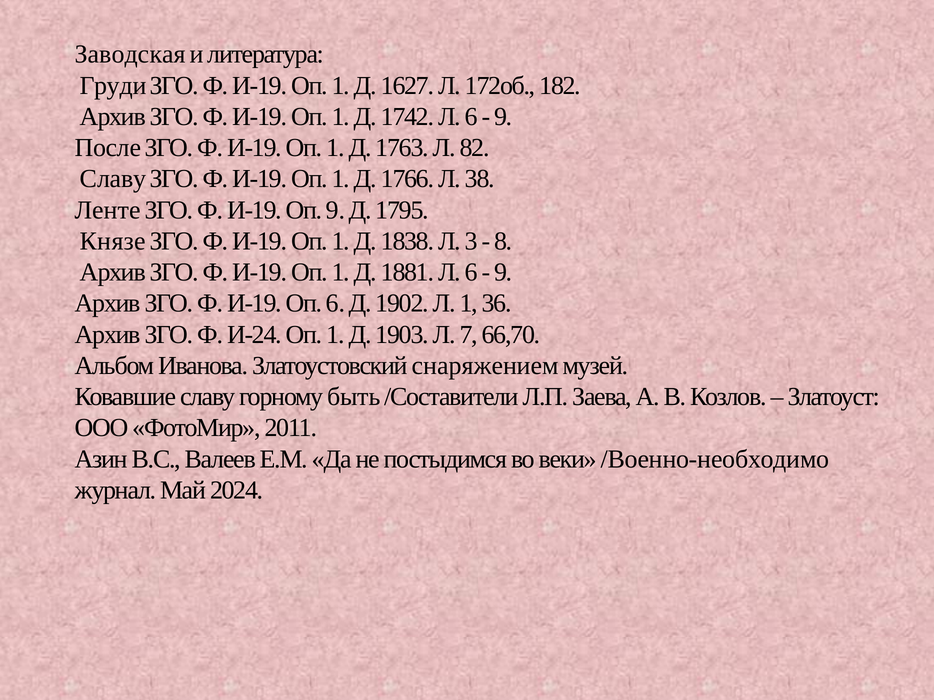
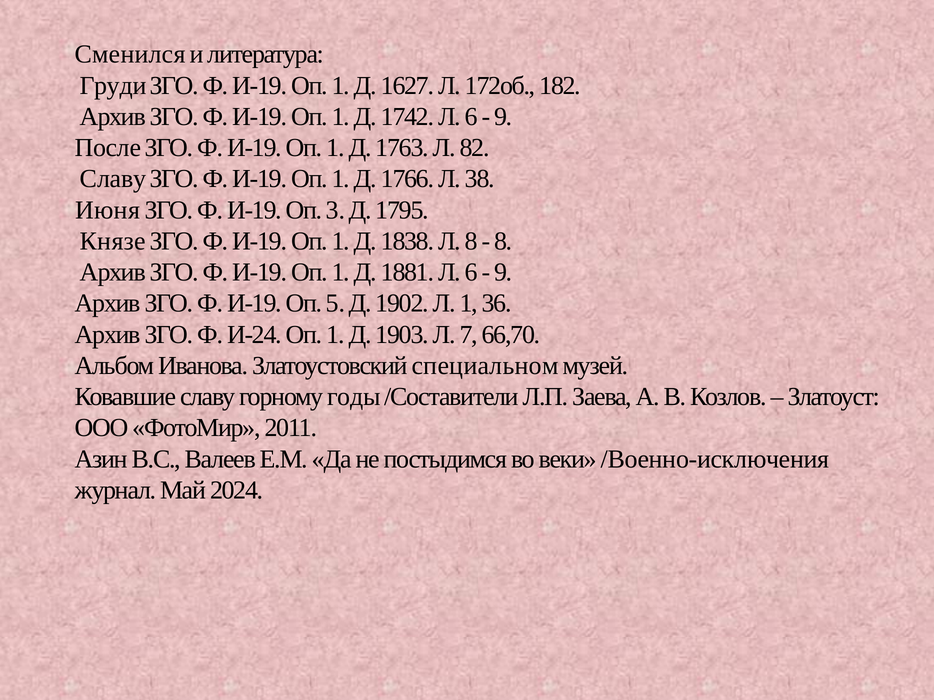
Заводская: Заводская -> Сменился (130, 54)
Ленте: Ленте -> Июня (108, 210)
Оп 9: 9 -> 3 (336, 210)
Л 3: 3 -> 8 (471, 241)
Оп 6: 6 -> 5 (336, 304)
снаряжением: снаряжением -> специальном (485, 366)
быть: быть -> годы (354, 397)
/Военно-необходимо: /Военно-необходимо -> /Военно-исключения (715, 459)
